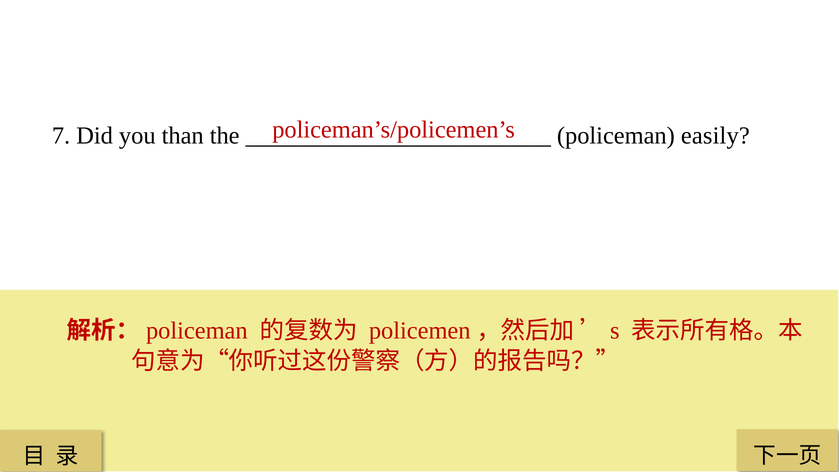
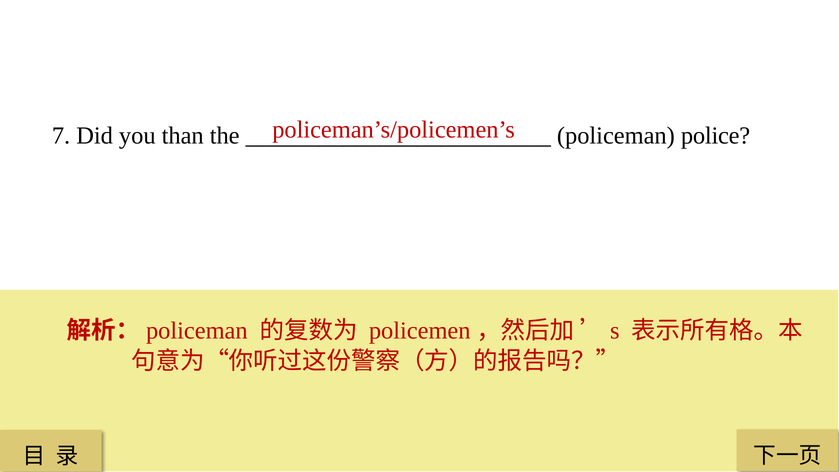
easily: easily -> police (716, 136)
